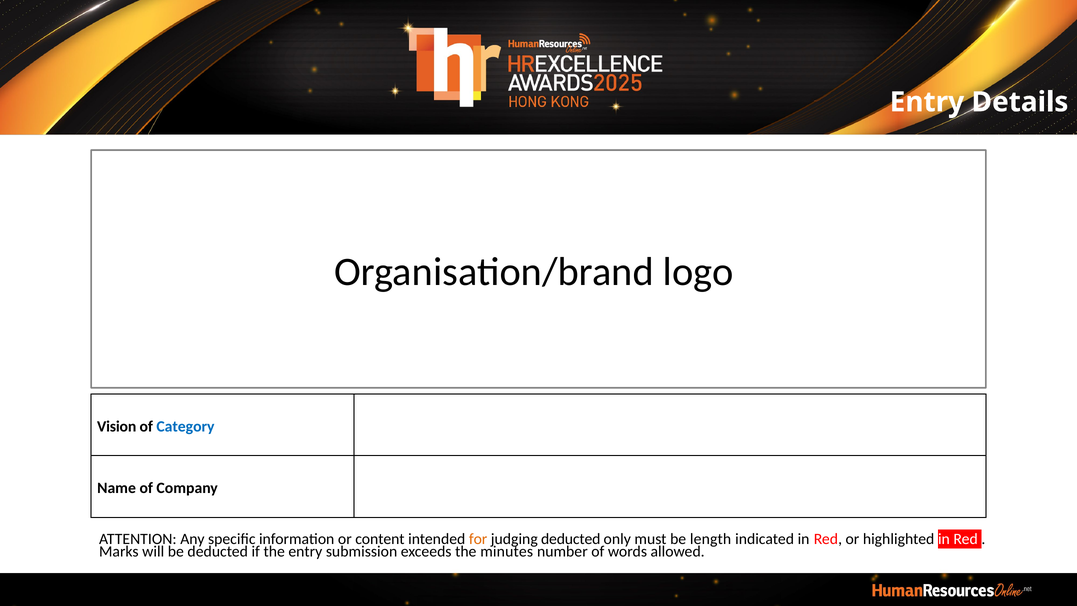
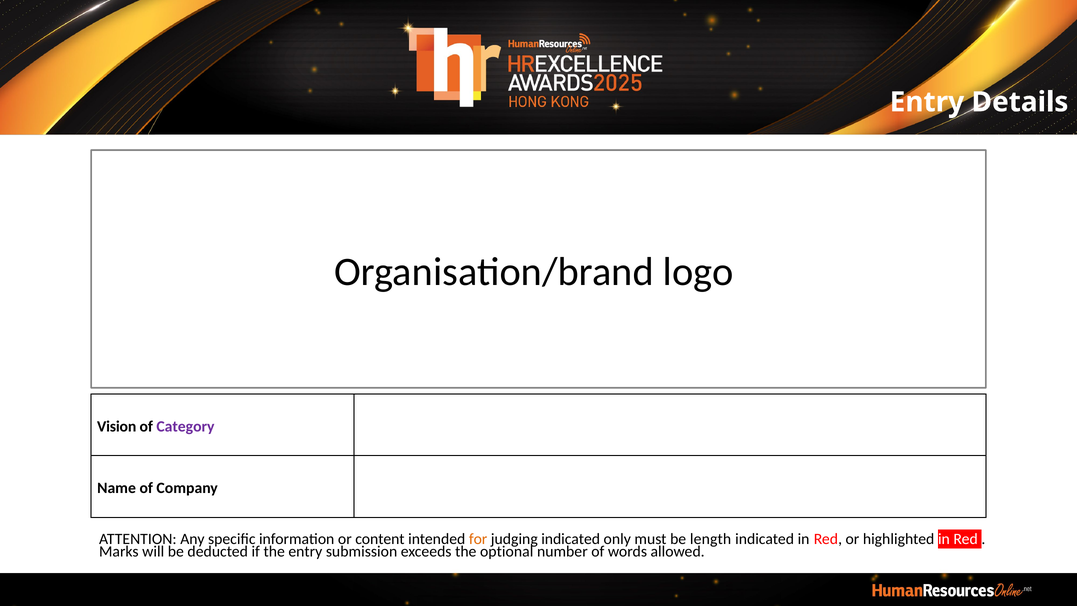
Category colour: blue -> purple (185, 426)
judging deducted: deducted -> indicated (571, 539)
minutes: minutes -> optional (507, 551)
